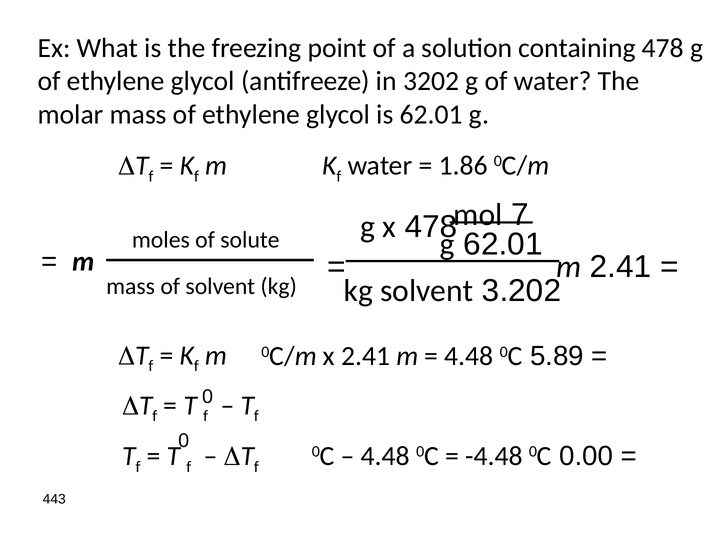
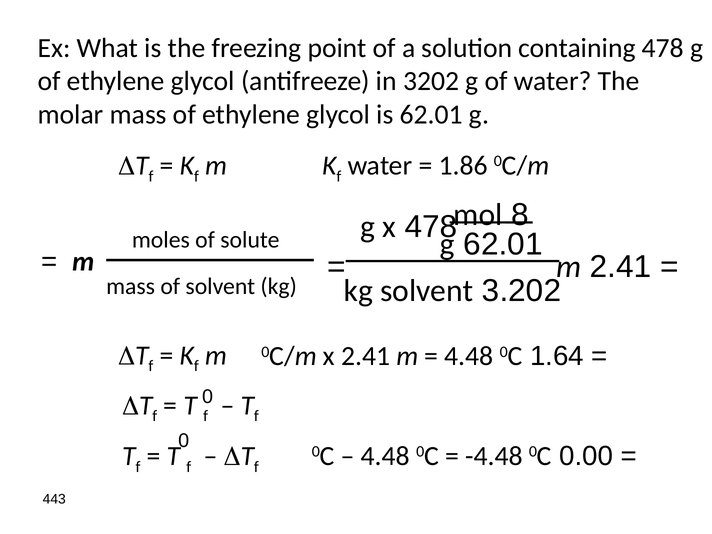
7: 7 -> 8 (520, 215)
5.89: 5.89 -> 1.64 (557, 356)
